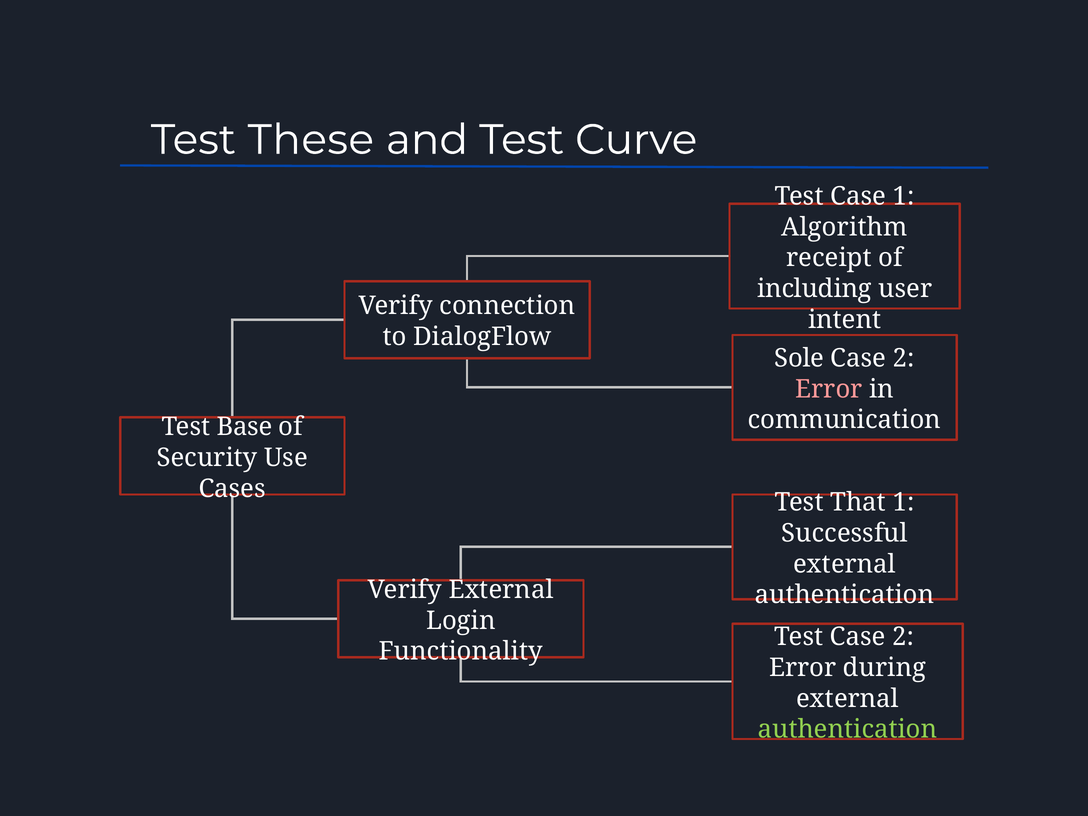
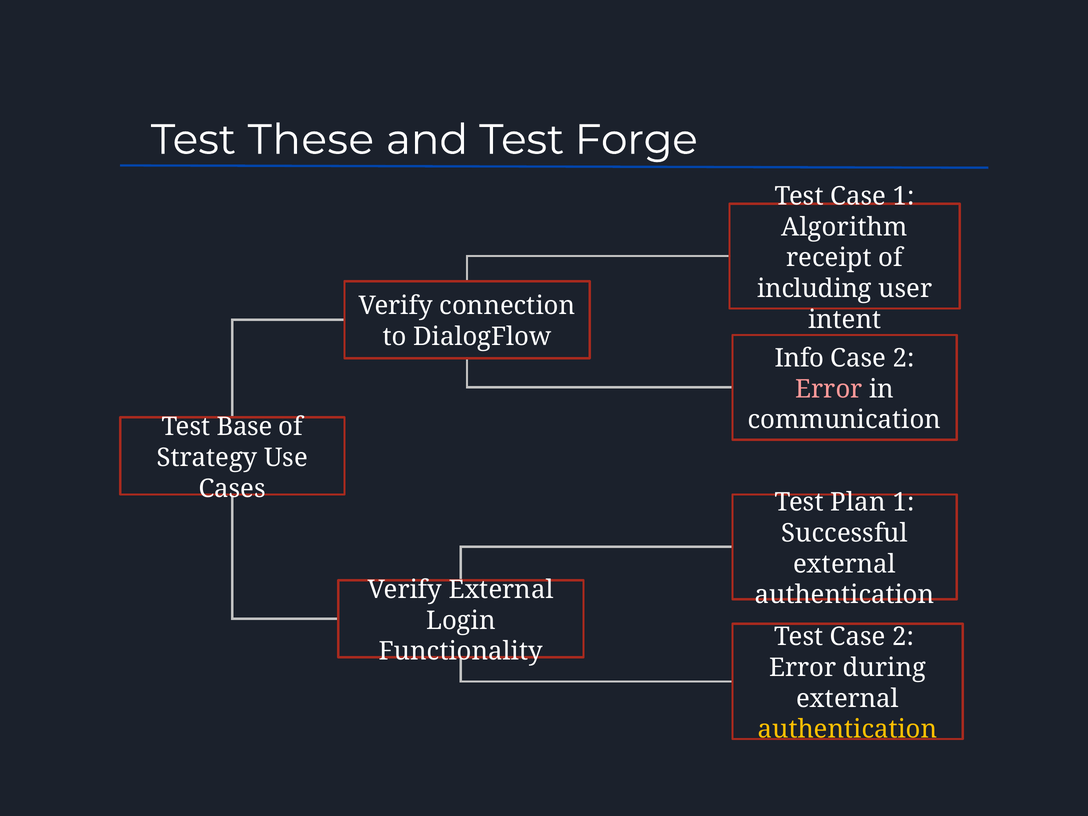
Curve: Curve -> Forge (636, 140)
Sole: Sole -> Info (799, 358)
Security: Security -> Strategy (207, 458)
That: That -> Plan (858, 502)
authentication colour: light green -> yellow (848, 730)
